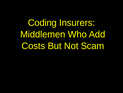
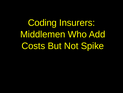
Scam: Scam -> Spike (92, 46)
